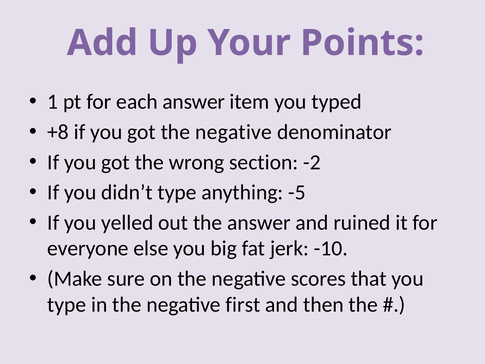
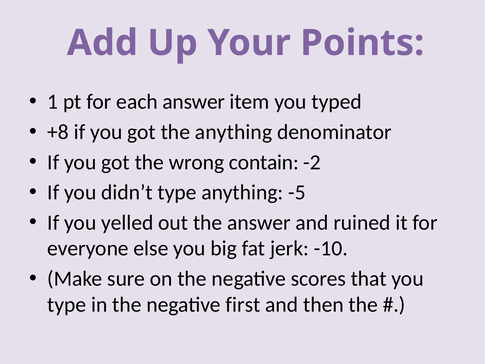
got the negative: negative -> anything (234, 132)
section: section -> contain (264, 162)
